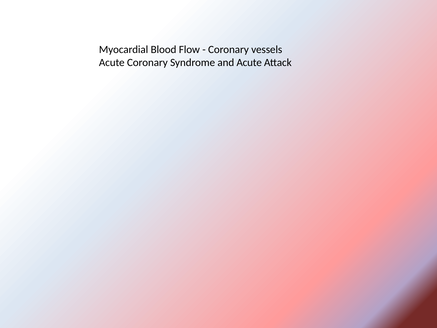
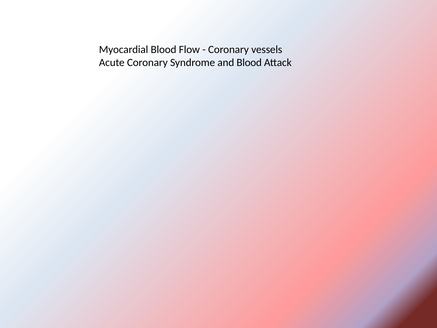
and Acute: Acute -> Blood (249, 63)
